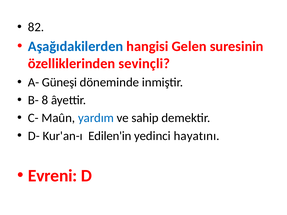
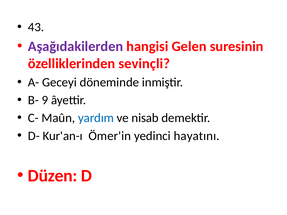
82: 82 -> 43 (36, 27)
Aşağıdakilerden colour: blue -> purple (76, 46)
Güneşi: Güneşi -> Geceyi (59, 82)
8: 8 -> 9 (45, 100)
sahip: sahip -> nisab (145, 118)
Edilen'in: Edilen'in -> Ömer'in (110, 136)
Evreni: Evreni -> Düzen (53, 176)
